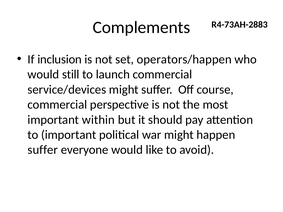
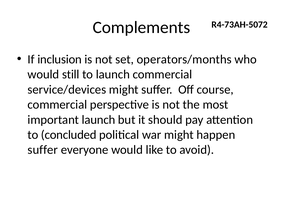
R4-73AH-2883: R4-73AH-2883 -> R4-73AH-5072 (240, 25)
operators/happen: operators/happen -> operators/months (184, 59)
important within: within -> launch (99, 120)
to important: important -> concluded (69, 135)
